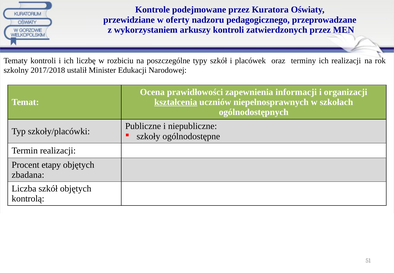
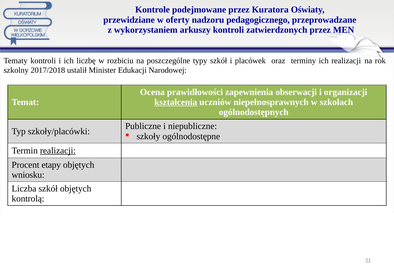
informacji: informacji -> obserwacji (296, 92)
realizacji underline: none -> present (58, 150)
zbadana: zbadana -> wniosku (28, 175)
